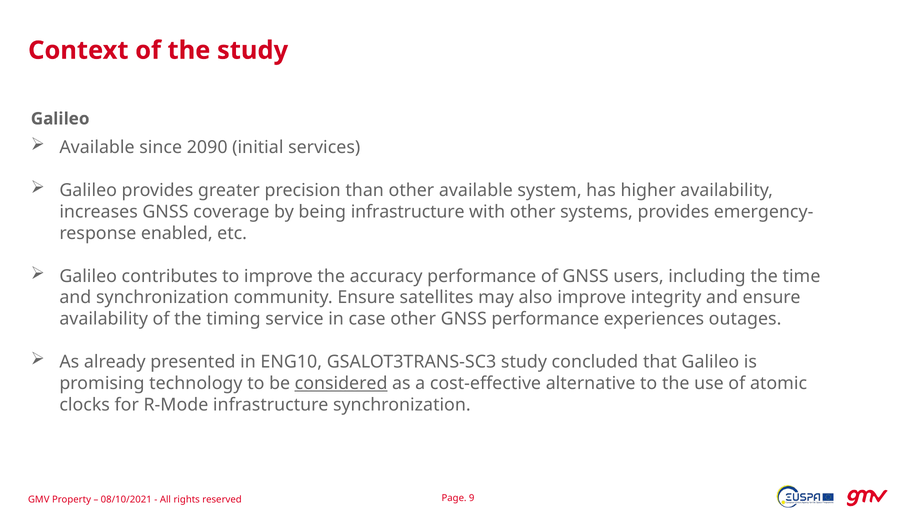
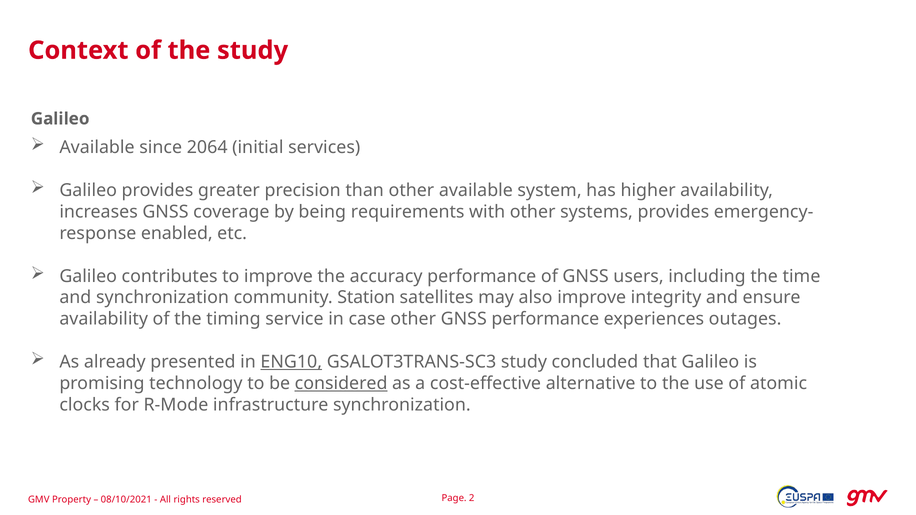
2090: 2090 -> 2064 (207, 148)
being infrastructure: infrastructure -> requirements (408, 212)
community Ensure: Ensure -> Station (366, 298)
ENG10 underline: none -> present (291, 362)
9: 9 -> 2 (472, 498)
